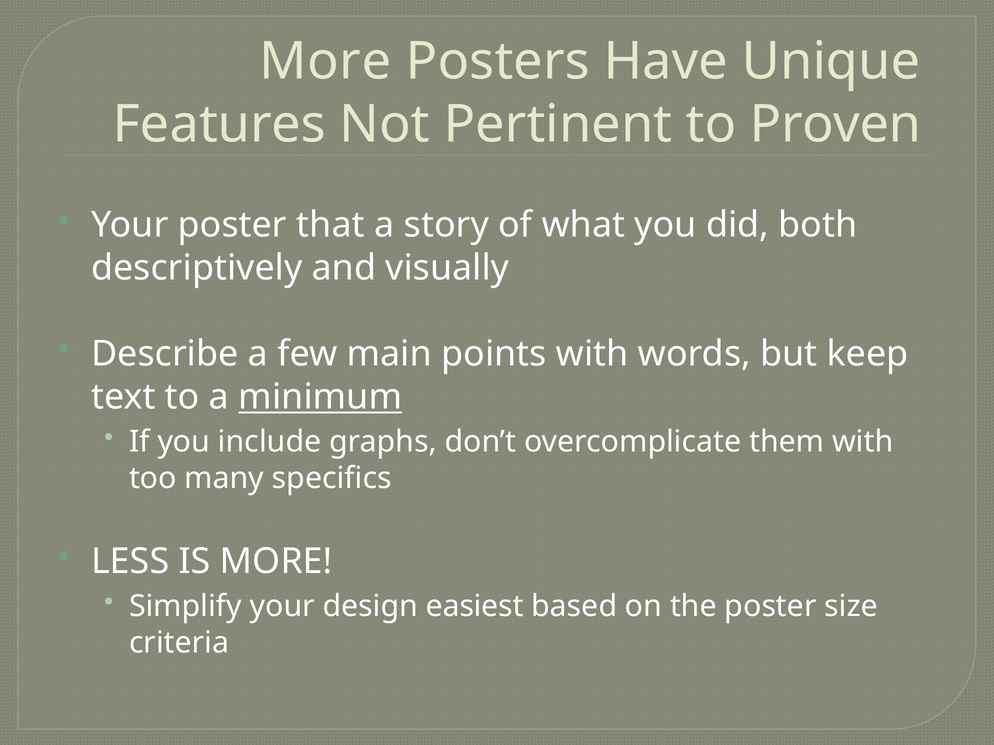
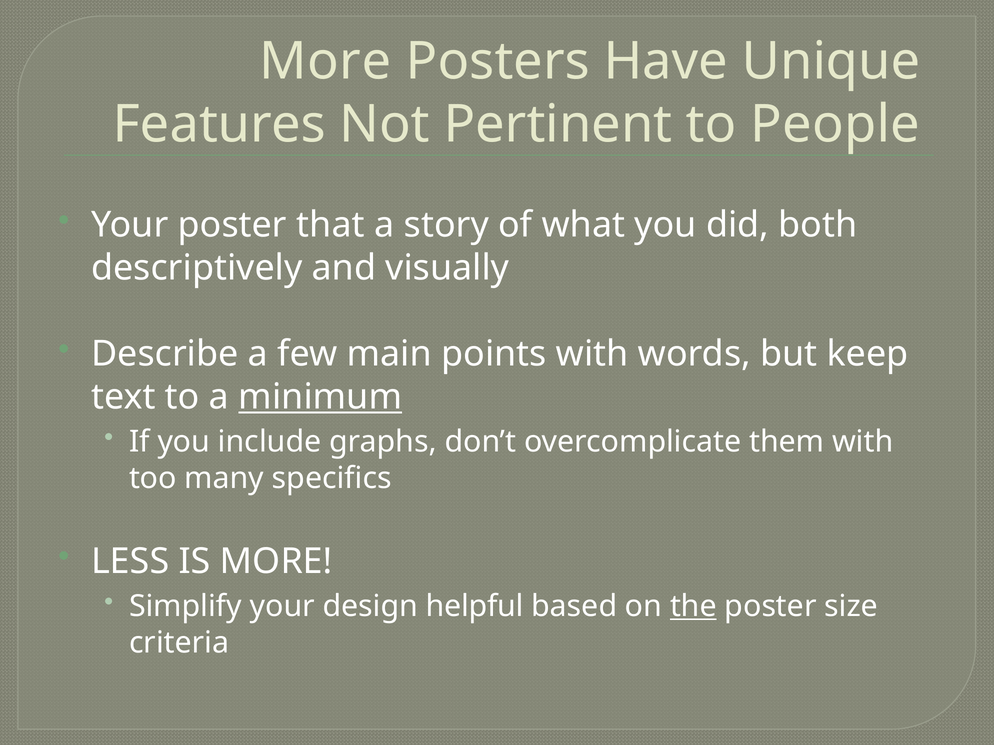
Proven: Proven -> People (835, 125)
easiest: easiest -> helpful (475, 607)
the underline: none -> present (693, 607)
